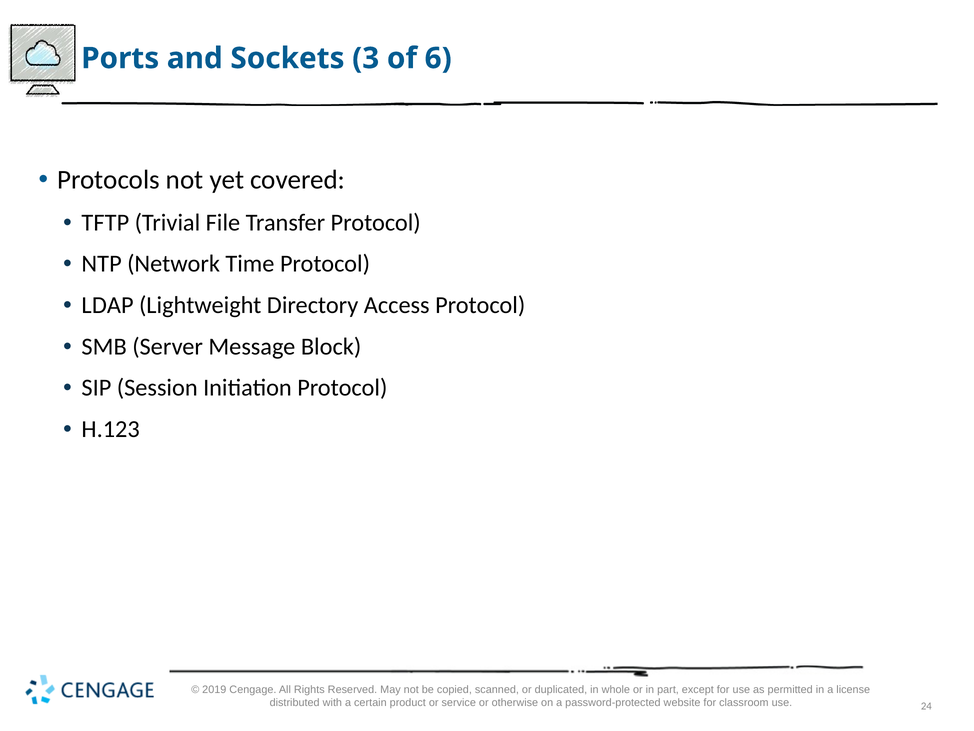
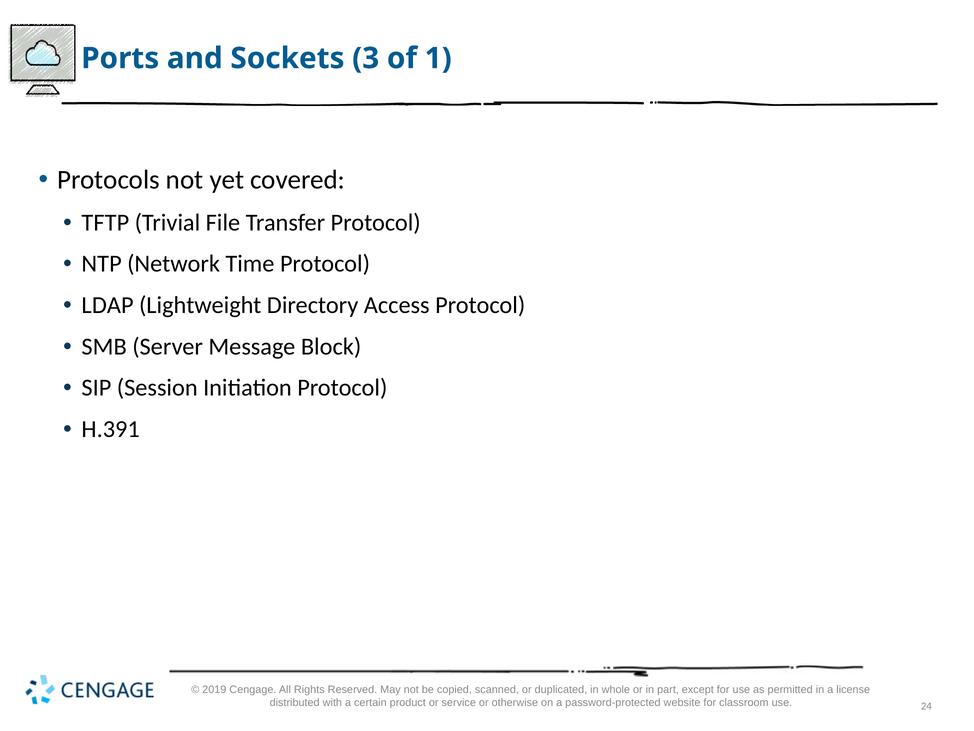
6: 6 -> 1 (438, 58)
H.123: H.123 -> H.391 (111, 429)
